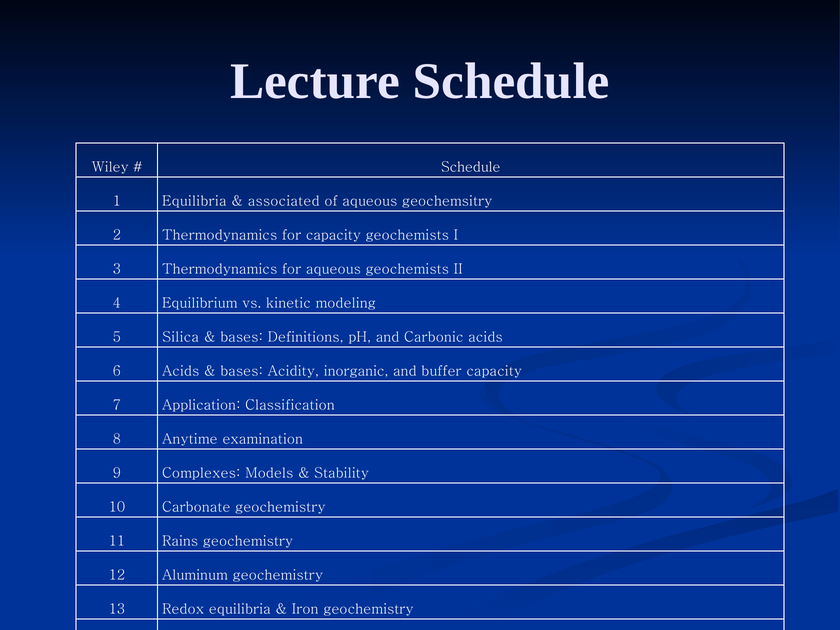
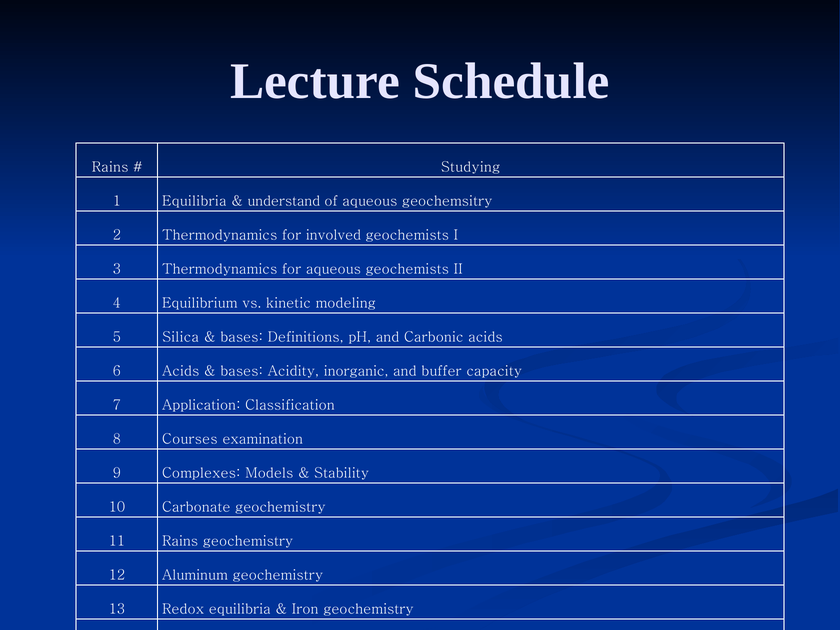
Wiley: Wiley -> Rains (110, 167)
Schedule: Schedule -> Studying (471, 167)
associated: associated -> understand (284, 201)
for capacity: capacity -> involved (333, 235)
Anytime: Anytime -> Courses (190, 439)
